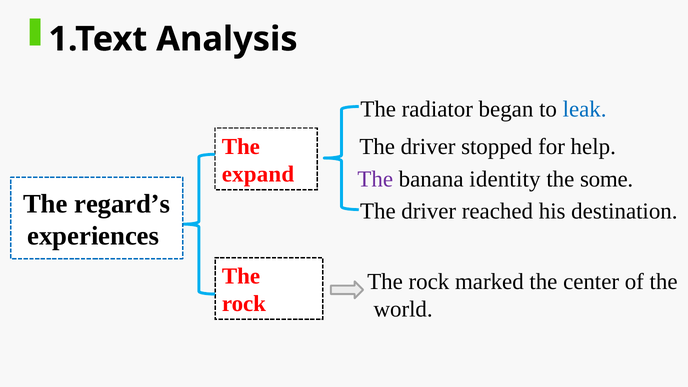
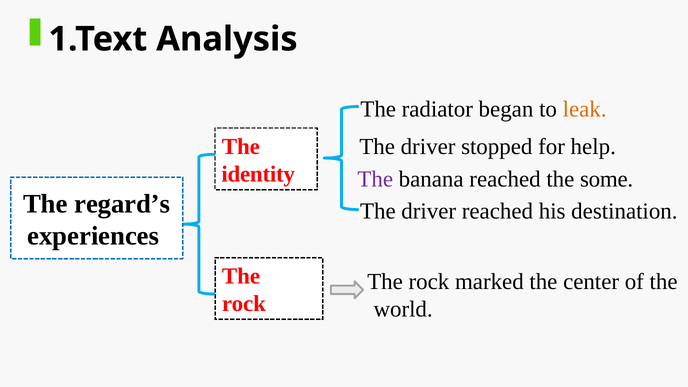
leak colour: blue -> orange (585, 109)
expand: expand -> identity (258, 174)
banana identity: identity -> reached (505, 179)
